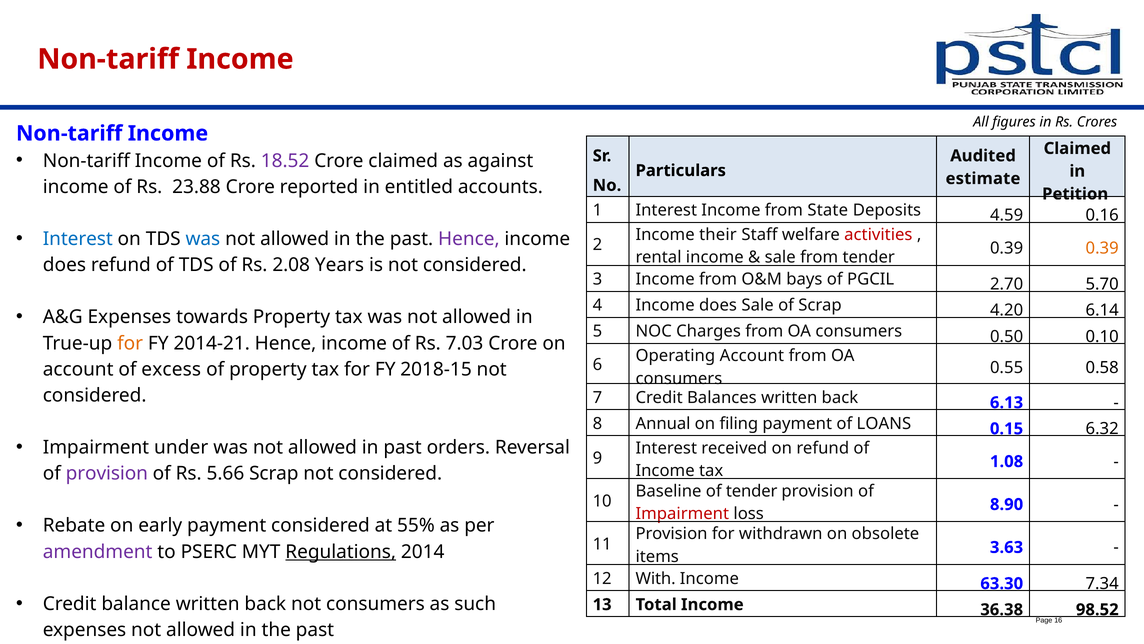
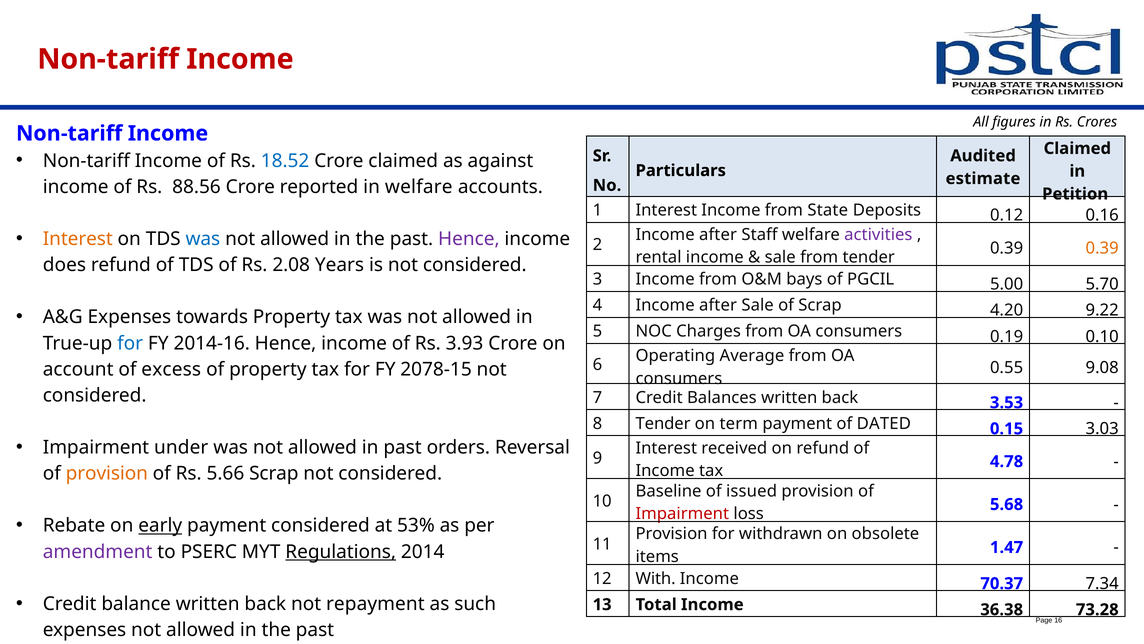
18.52 colour: purple -> blue (285, 161)
23.88: 23.88 -> 88.56 (196, 187)
in entitled: entitled -> welfare (419, 187)
4.59: 4.59 -> 0.12 (1007, 215)
Interest colour: blue -> orange (78, 239)
their: their -> after (718, 234)
activities colour: red -> purple (878, 234)
2.70: 2.70 -> 5.00 (1007, 284)
4 Income does: does -> after (718, 305)
6.14: 6.14 -> 9.22 (1102, 310)
0.50: 0.50 -> 0.19 (1007, 336)
for colour: orange -> blue (130, 343)
2014-21: 2014-21 -> 2014-16 (212, 343)
7.03: 7.03 -> 3.93 (465, 343)
Operating Account: Account -> Average (752, 356)
0.58: 0.58 -> 9.08 (1102, 368)
2018-15: 2018-15 -> 2078-15 (436, 369)
6.13: 6.13 -> 3.53 (1007, 402)
8 Annual: Annual -> Tender (663, 423)
filing: filing -> term (739, 423)
LOANS: LOANS -> DATED (884, 423)
6.32: 6.32 -> 3.03 (1102, 428)
1.08: 1.08 -> 4.78 (1007, 461)
provision colour: purple -> orange (107, 473)
of tender: tender -> issued (752, 491)
8.90: 8.90 -> 5.68 (1007, 504)
early underline: none -> present (160, 525)
55%: 55% -> 53% (416, 525)
3.63: 3.63 -> 1.47 (1007, 547)
63.30: 63.30 -> 70.37 (1002, 583)
not consumers: consumers -> repayment (375, 603)
98.52: 98.52 -> 73.28 (1097, 609)
